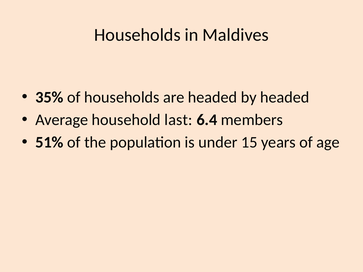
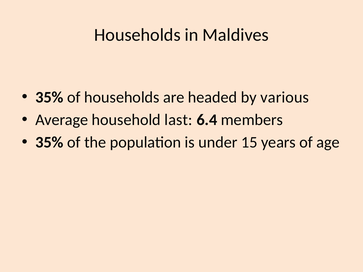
by headed: headed -> various (285, 97)
51%: 51% -> 35% (49, 143)
